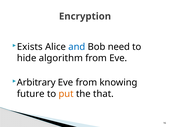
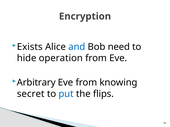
algorithm: algorithm -> operation (61, 58)
future: future -> secret (31, 94)
put colour: orange -> blue (66, 94)
that: that -> flips (103, 94)
